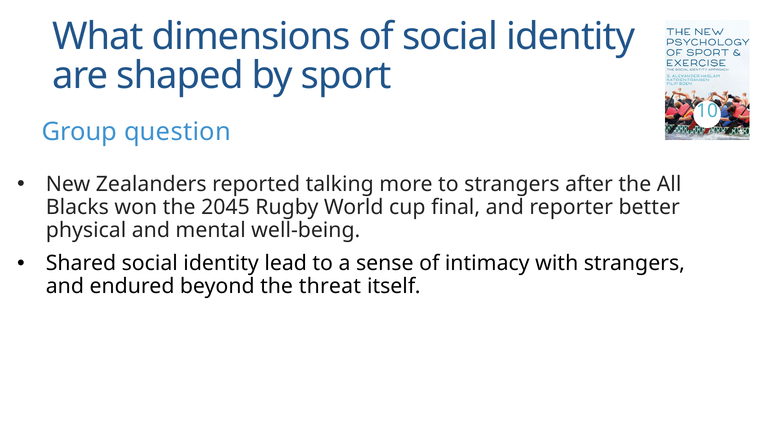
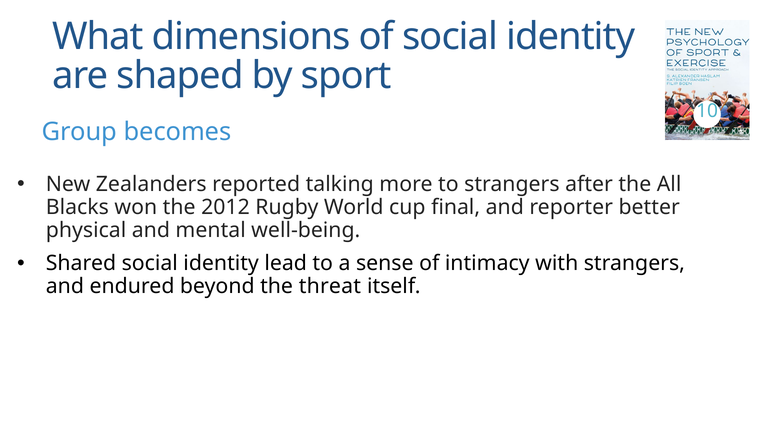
question: question -> becomes (178, 132)
2045: 2045 -> 2012 (225, 207)
